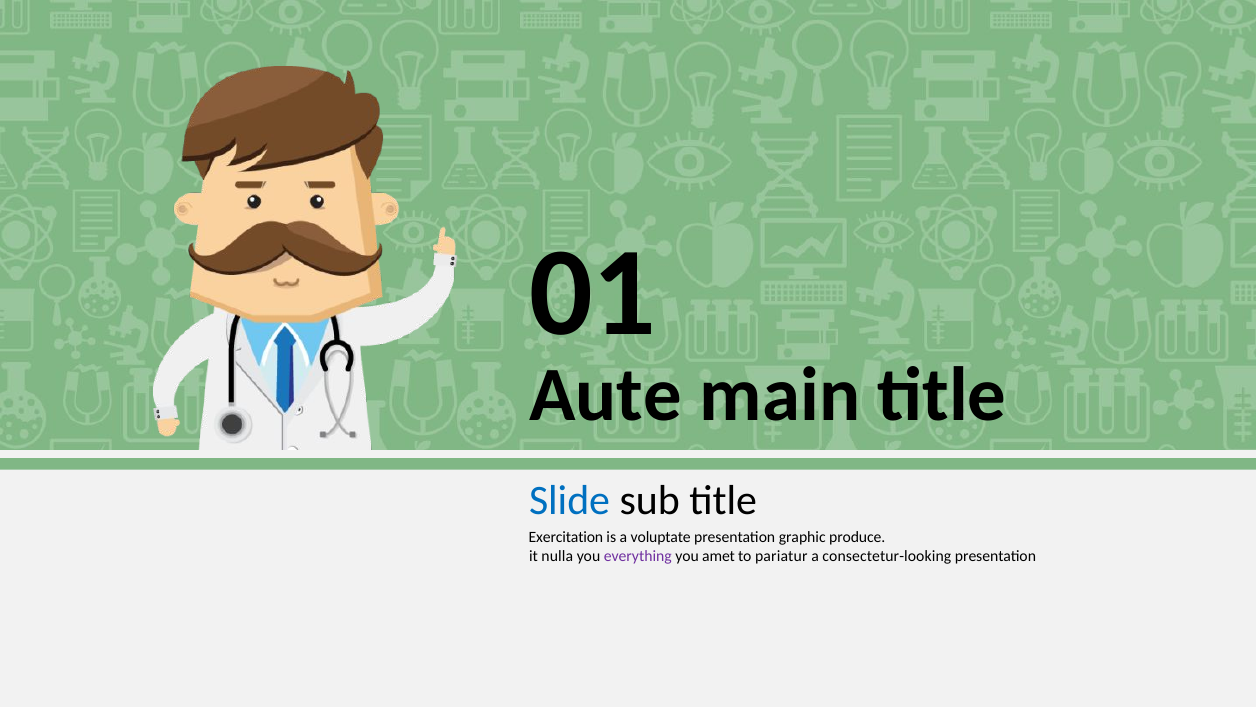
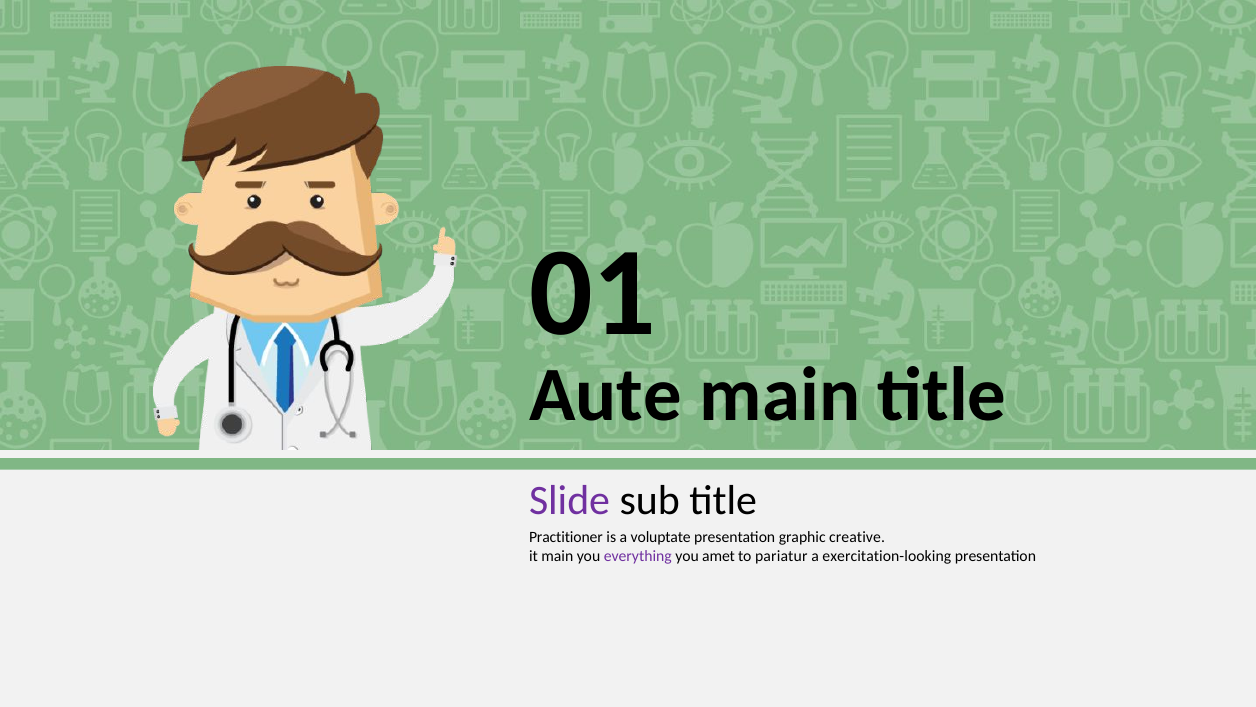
Slide colour: blue -> purple (570, 500)
Exercitation: Exercitation -> Practitioner (566, 537)
produce: produce -> creative (857, 537)
it nulla: nulla -> main (557, 556)
consectetur-looking: consectetur-looking -> exercitation-looking (887, 556)
